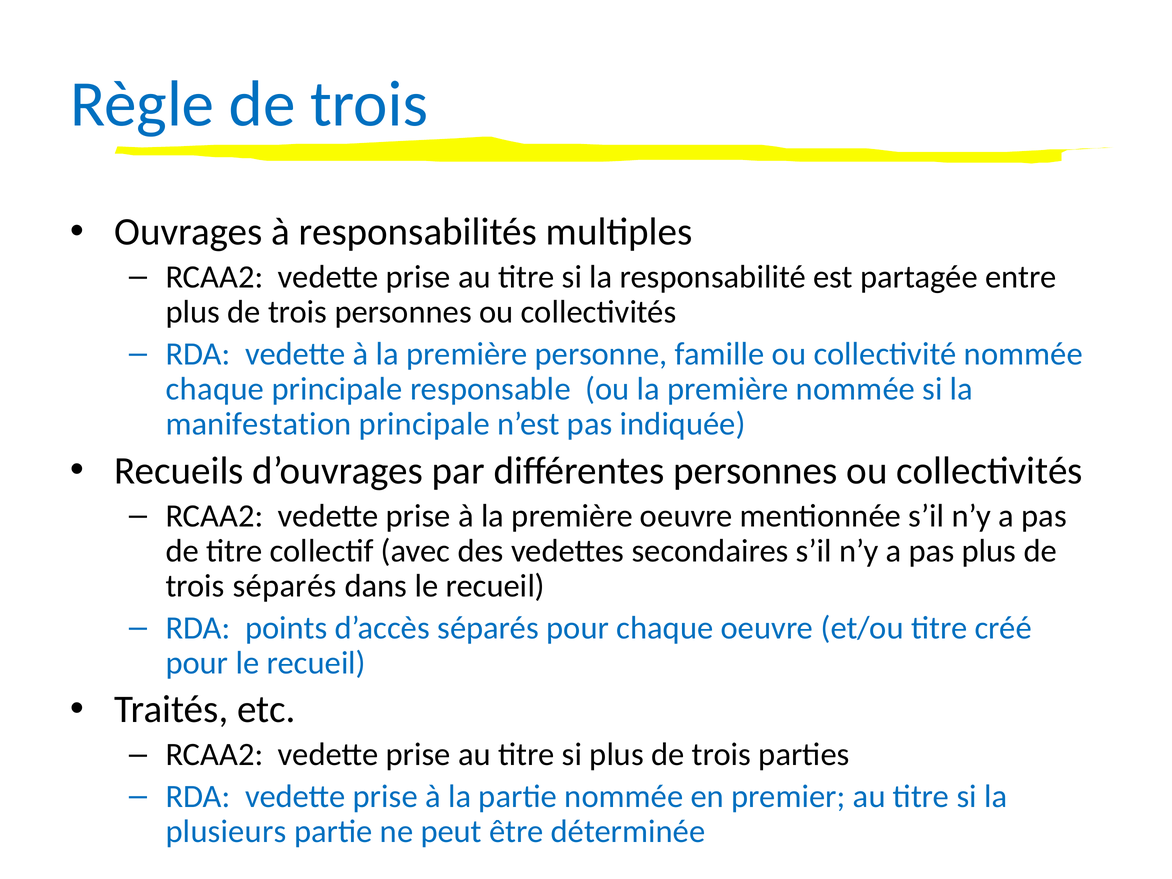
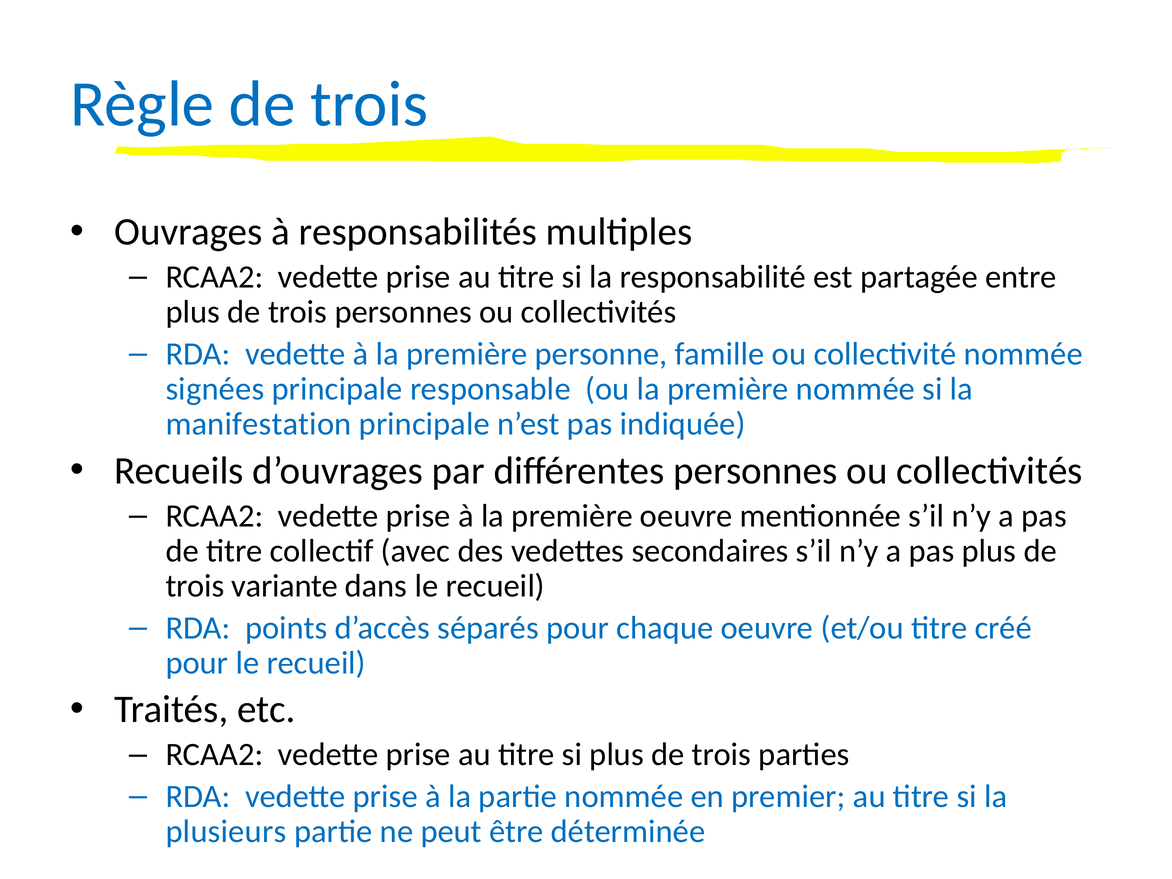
chaque: chaque -> signées (215, 389)
trois séparés: séparés -> variante (285, 586)
